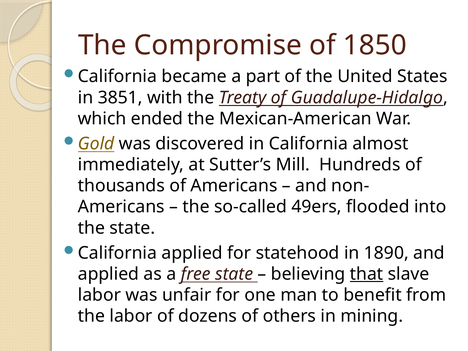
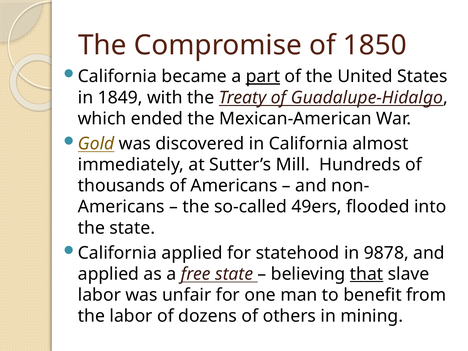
part underline: none -> present (263, 76)
3851: 3851 -> 1849 (120, 98)
1890: 1890 -> 9878 (386, 253)
